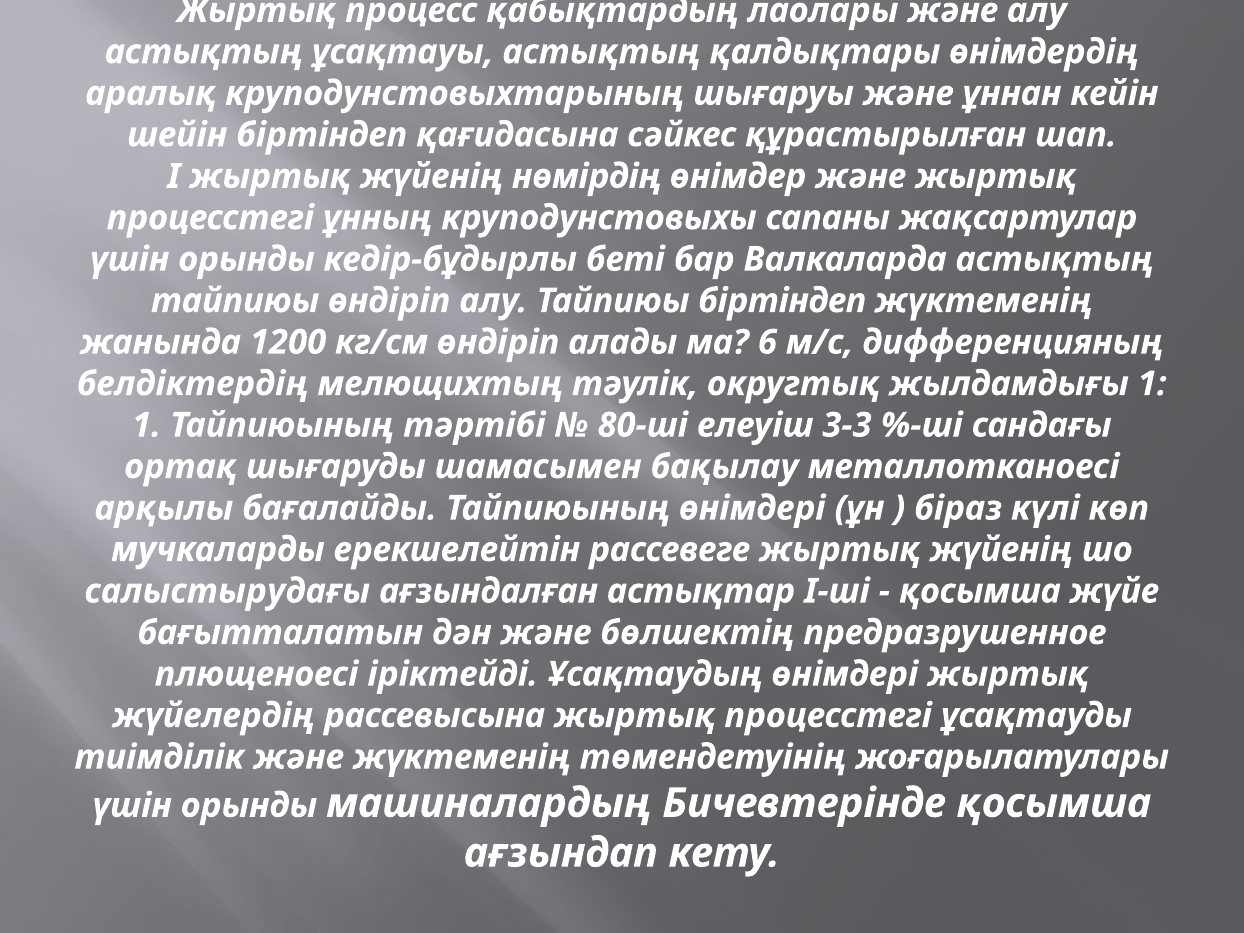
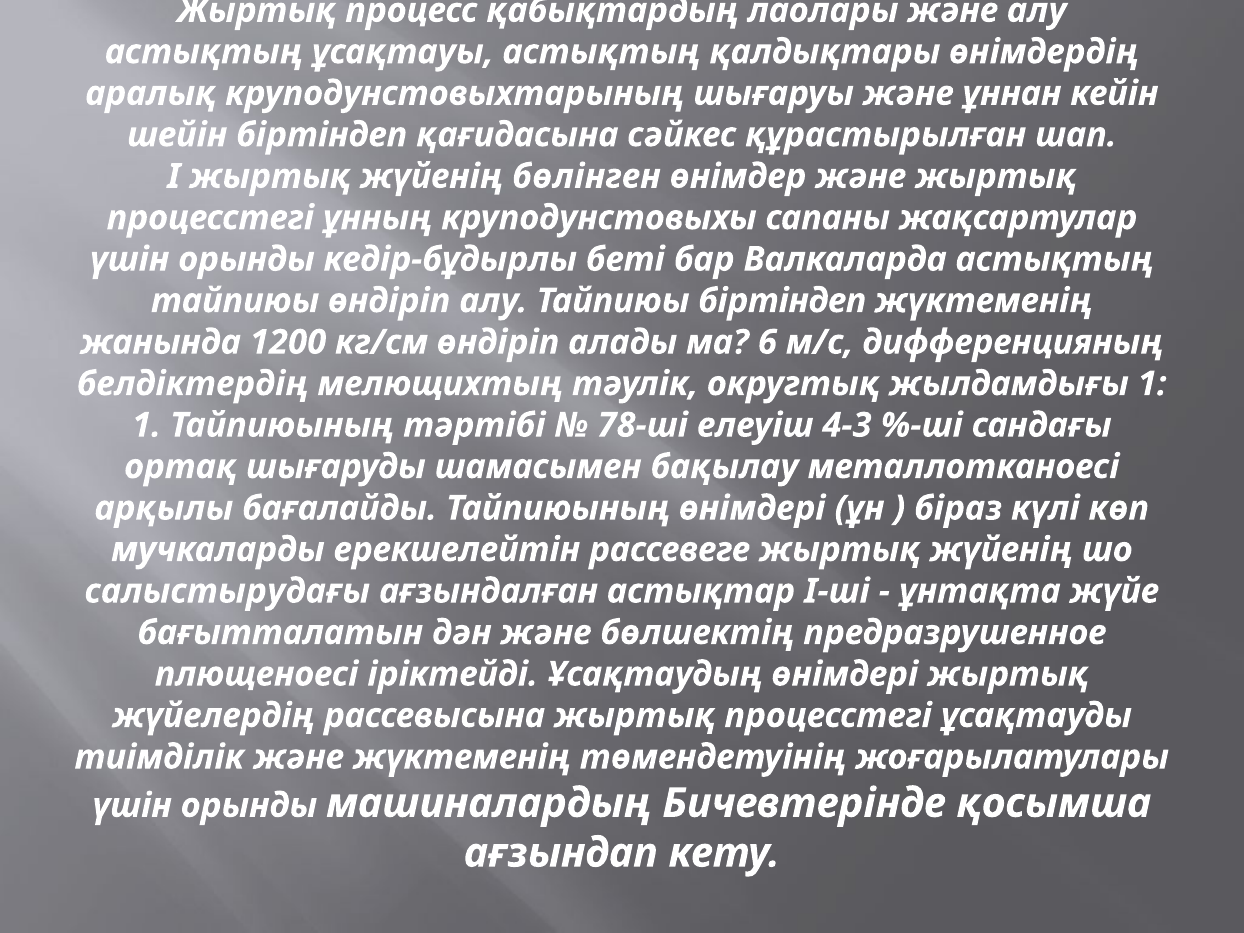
нөмiрдiң: нөмiрдiң -> бөлiнген (586, 176)
80-шi: 80-шi -> 78-шi (643, 425)
3-3: 3-3 -> 4-3 (847, 425)
қосымша: қосымша -> ұнтақта (980, 591)
